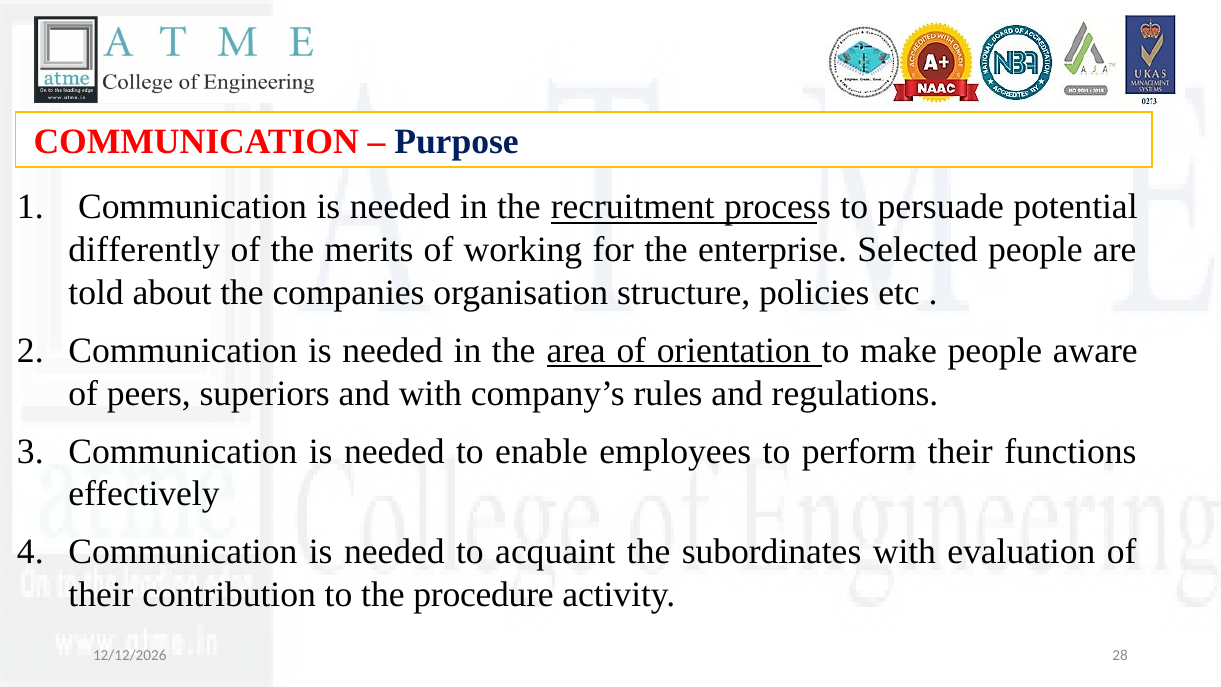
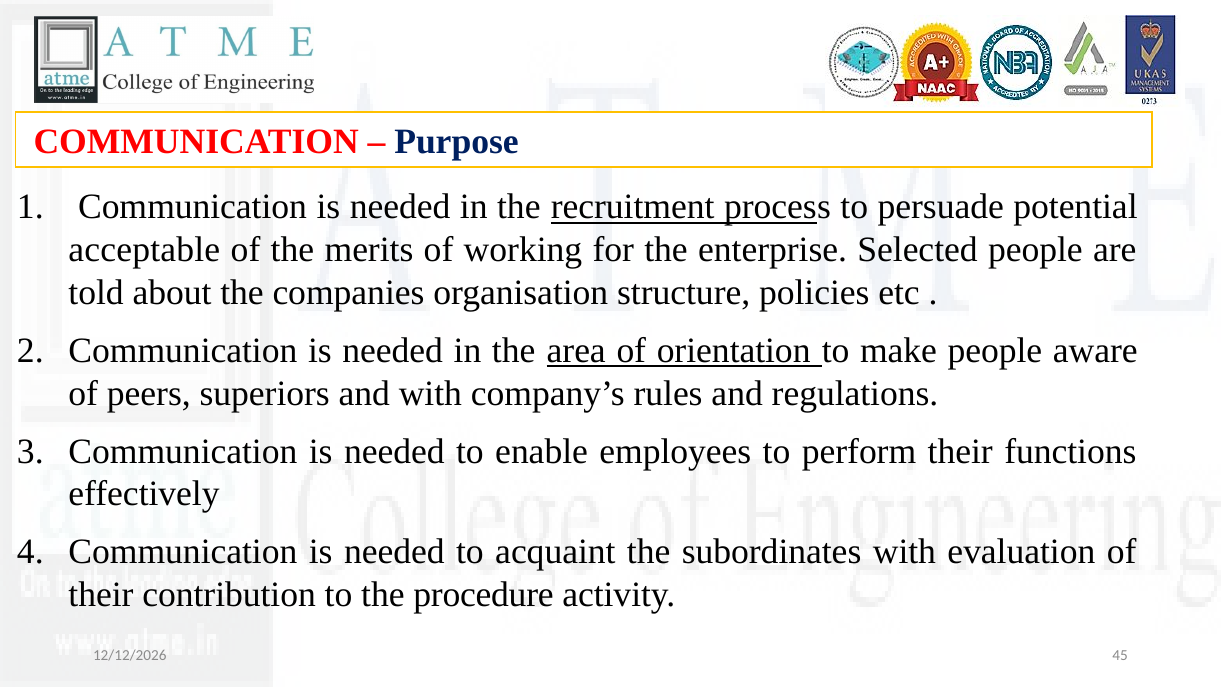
differently: differently -> acceptable (144, 250)
28: 28 -> 45 (1120, 656)
